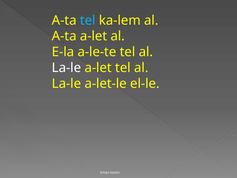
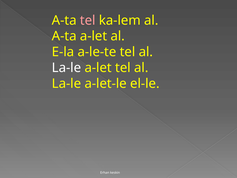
tel colour: light blue -> pink (88, 20)
